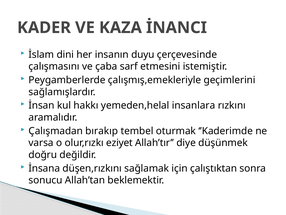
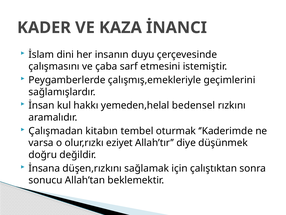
insanlara: insanlara -> bedensel (194, 105)
bırakıp: bırakıp -> kitabın (102, 131)
